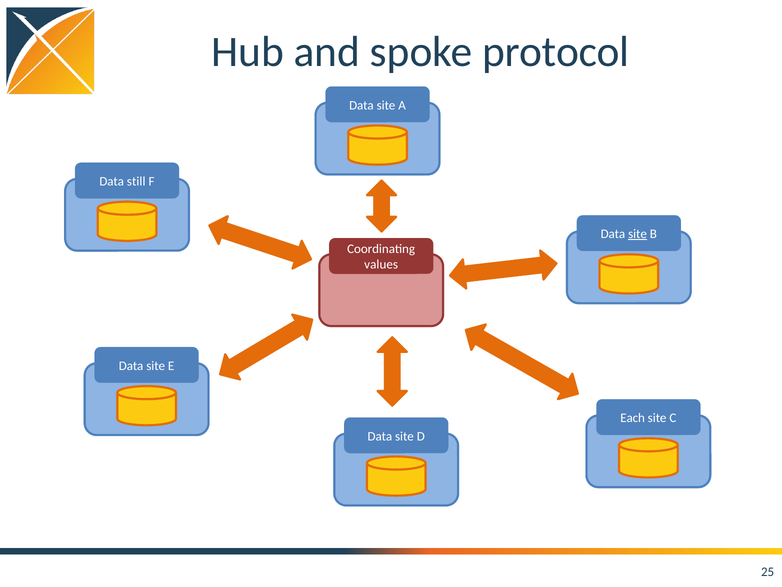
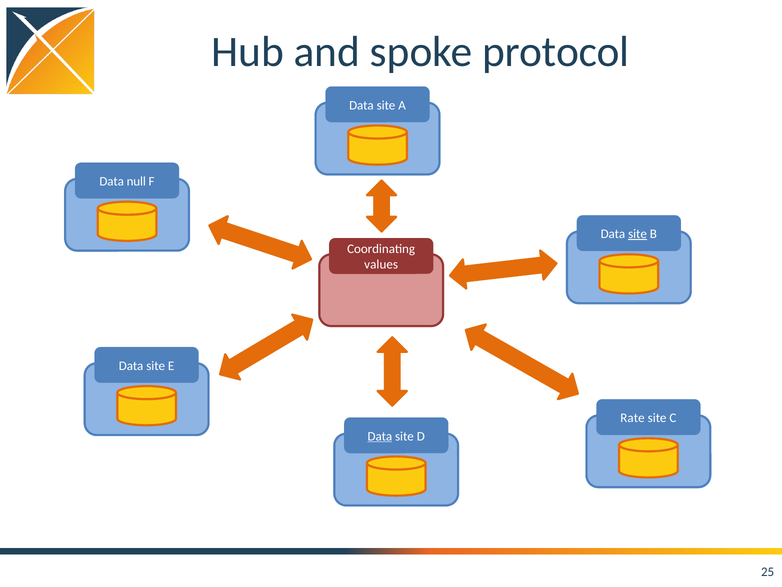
still: still -> null (136, 181)
Each: Each -> Rate (632, 418)
Data underline: none -> present (380, 436)
